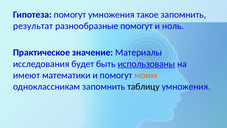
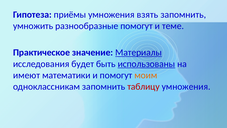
Гипотеза помогут: помогут -> приёмы (70, 15)
такое: такое -> взять (148, 15)
результат: результат -> умножить (33, 26)
ноль: ноль -> теме (173, 26)
Материалы underline: none -> present (139, 52)
таблицу colour: black -> red (143, 86)
